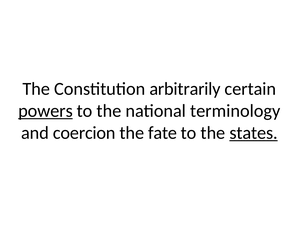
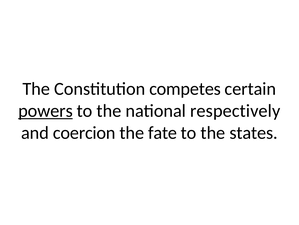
arbitrarily: arbitrarily -> competes (185, 88)
terminology: terminology -> respectively (235, 110)
states underline: present -> none (254, 132)
